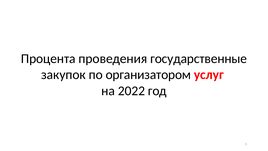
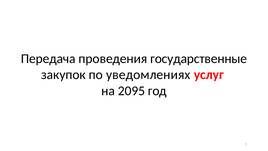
Процента: Процента -> Передача (48, 59)
организатором: организатором -> уведомлениях (148, 75)
2022: 2022 -> 2095 (131, 91)
